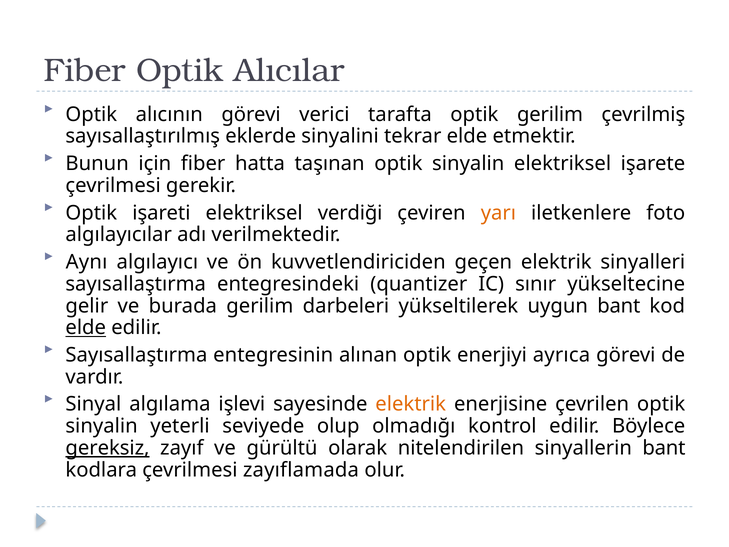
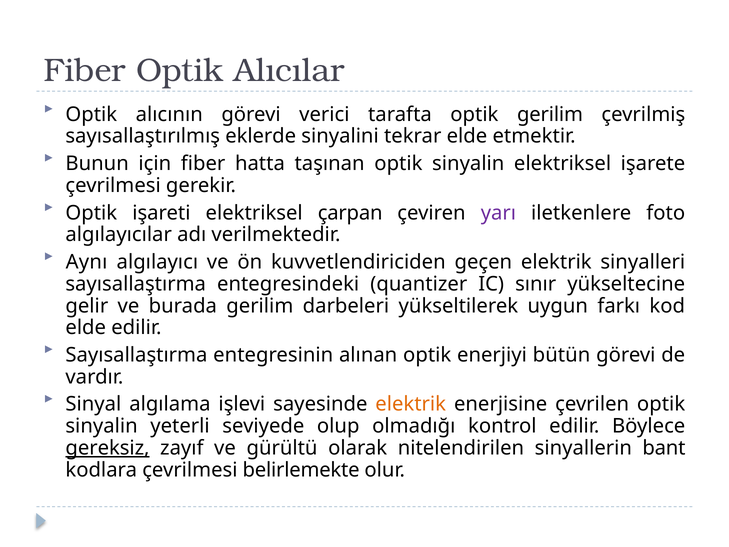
verdiği: verdiği -> çarpan (350, 213)
yarı colour: orange -> purple (498, 213)
uygun bant: bant -> farkı (619, 306)
elde underline: present -> none (86, 328)
ayrıca: ayrıca -> bütün (562, 355)
zayıflamada: zayıflamada -> belirlemekte (301, 470)
